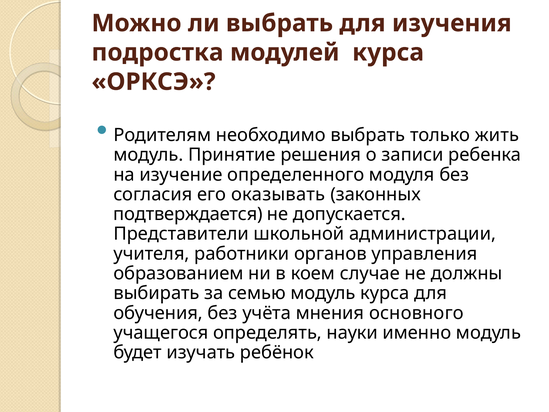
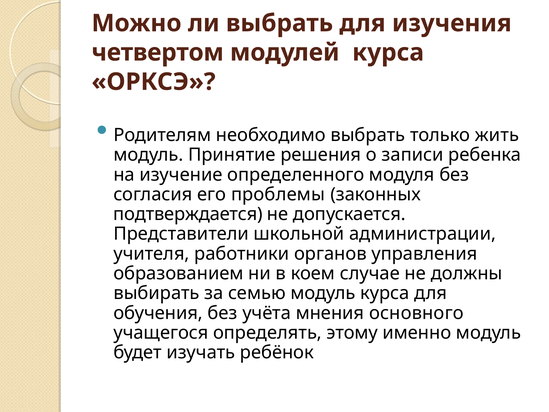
подростка: подростка -> четвертом (158, 52)
оказывать: оказывать -> проблемы (278, 194)
науки: науки -> этому (352, 333)
